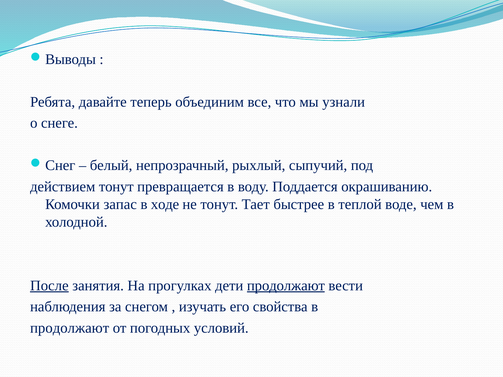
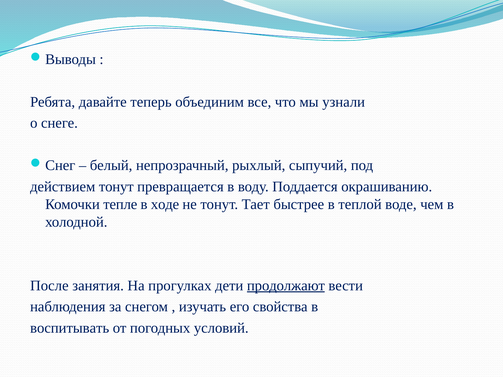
запас: запас -> тепле (120, 204)
После underline: present -> none (49, 286)
продолжают: продолжают -> воспитывать (70, 328)
